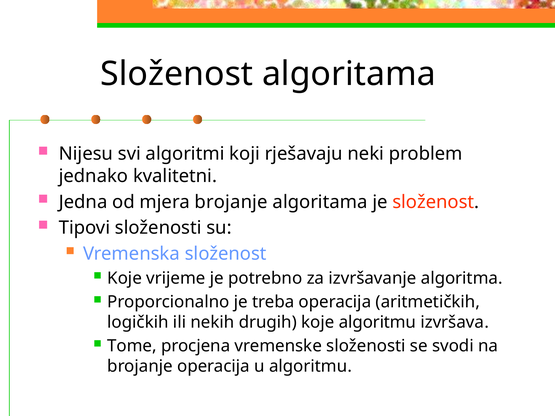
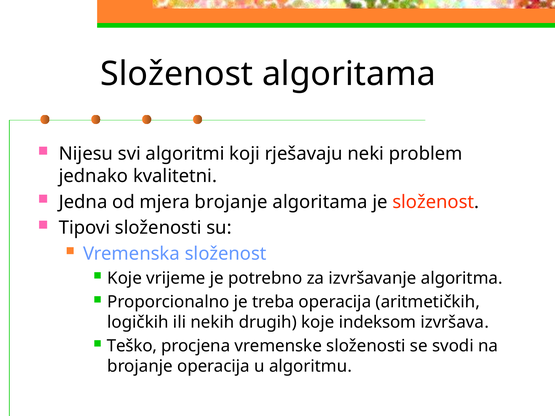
koje algoritmu: algoritmu -> indeksom (377, 322)
Tome: Tome -> Teško (132, 346)
